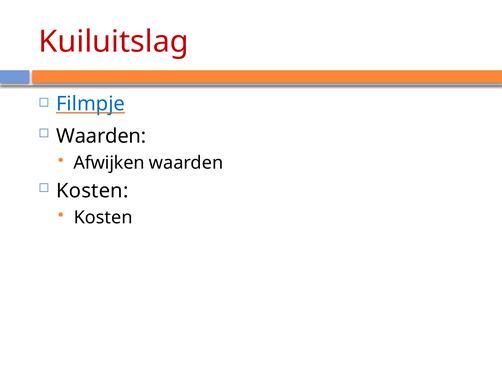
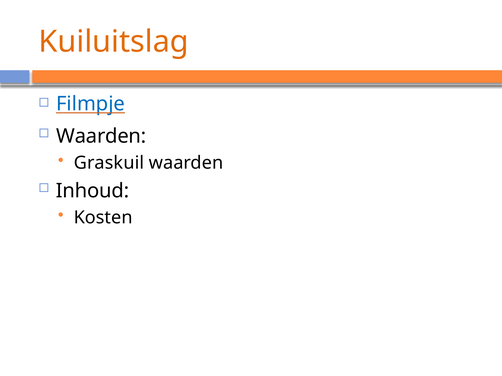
Kuiluitslag colour: red -> orange (114, 42)
Afwijken: Afwijken -> Graskuil (109, 163)
Kosten: Kosten -> Inhoud (93, 191)
